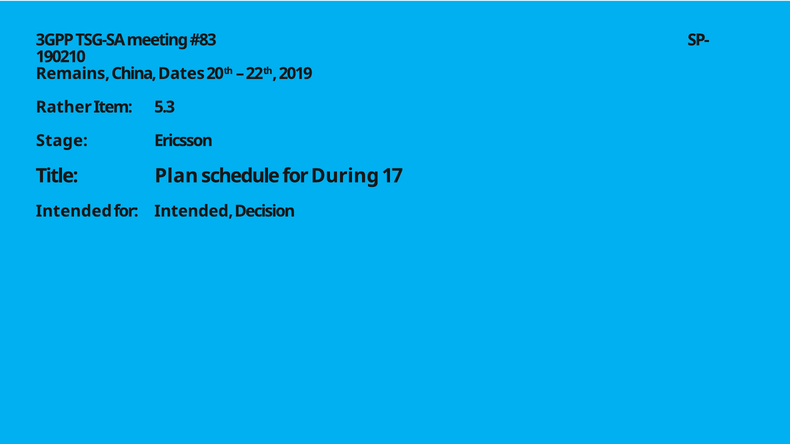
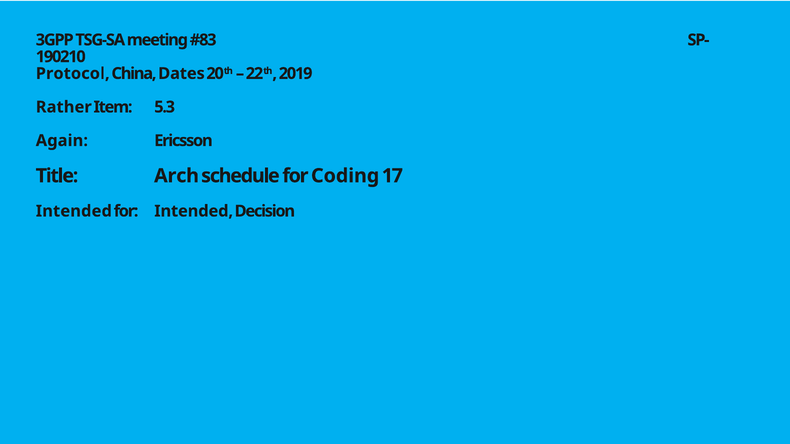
Remains: Remains -> Protocol (73, 74)
Stage: Stage -> Again (62, 141)
Plan: Plan -> Arch (177, 176)
During: During -> Coding (345, 176)
